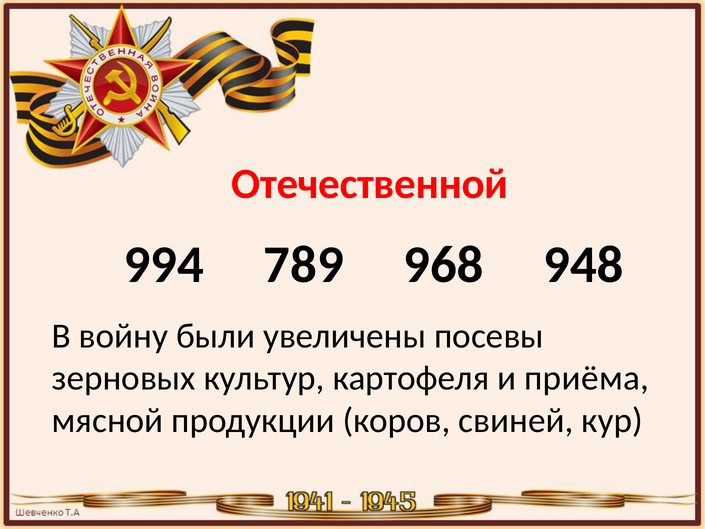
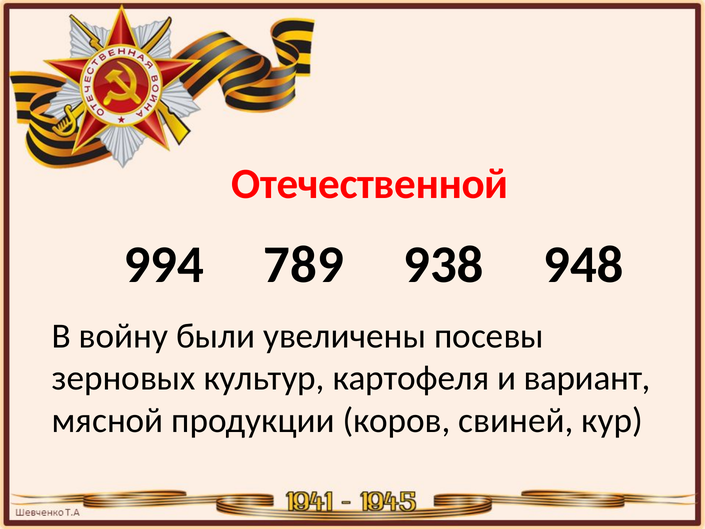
968: 968 -> 938 (444, 264)
приёма: приёма -> вариант (587, 378)
